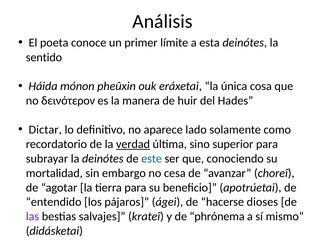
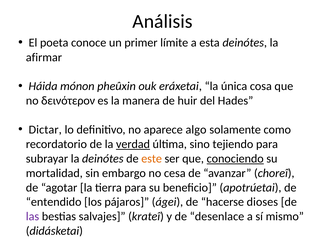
sentido: sentido -> afirmar (44, 57)
lado: lado -> algo (196, 130)
superior: superior -> tejiendo (233, 144)
este colour: blue -> orange (152, 159)
conociendo underline: none -> present (235, 159)
phrónema: phrónema -> desenlace (217, 217)
